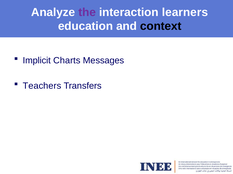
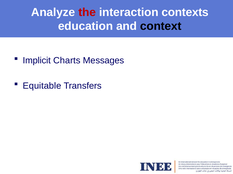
the colour: purple -> red (87, 12)
learners: learners -> contexts (185, 12)
Teachers: Teachers -> Equitable (42, 86)
